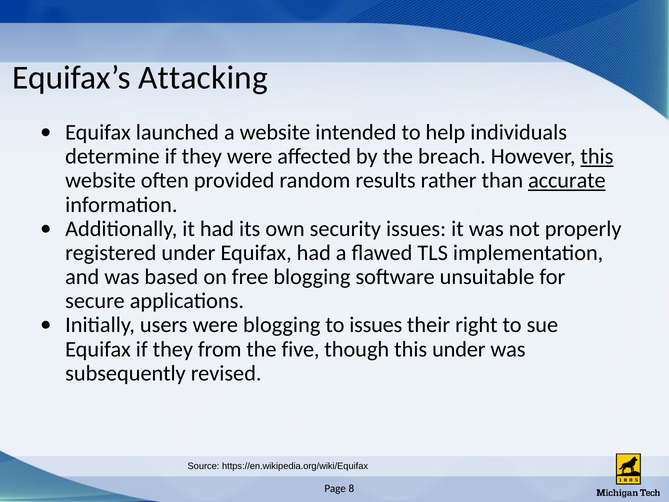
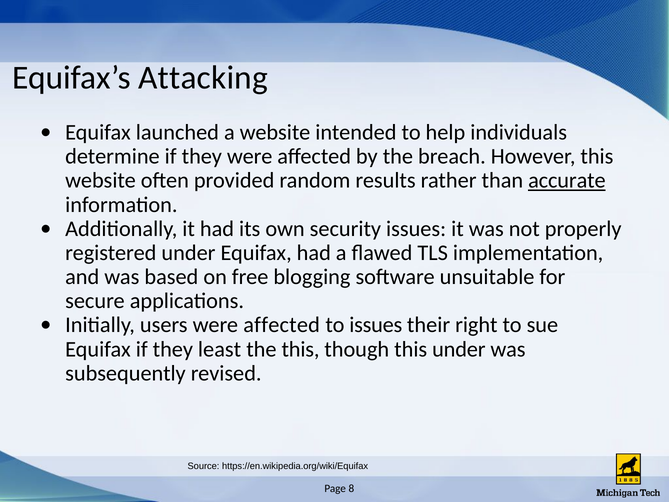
this underline: present -> none (597, 156)
users were blogging: blogging -> affected (282, 325)
from: from -> least (220, 349)
the five: five -> this (301, 349)
